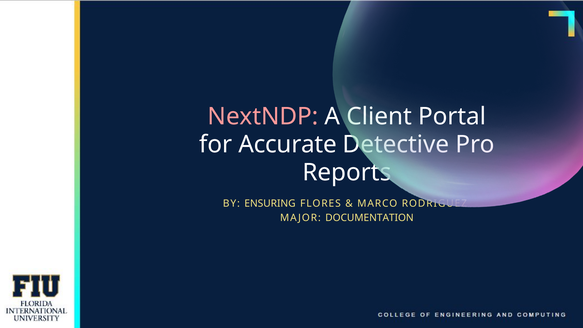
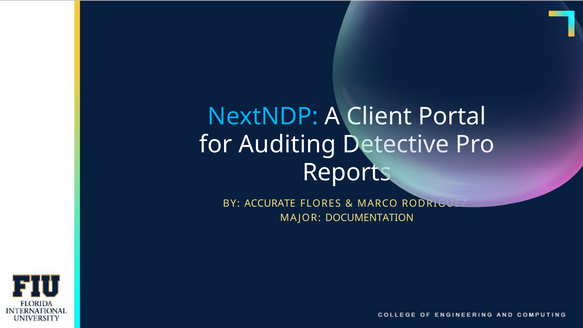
NextNDP colour: pink -> light blue (263, 117)
Accurate: Accurate -> Auditing (287, 144)
ENSURING: ENSURING -> ACCURATE (270, 204)
